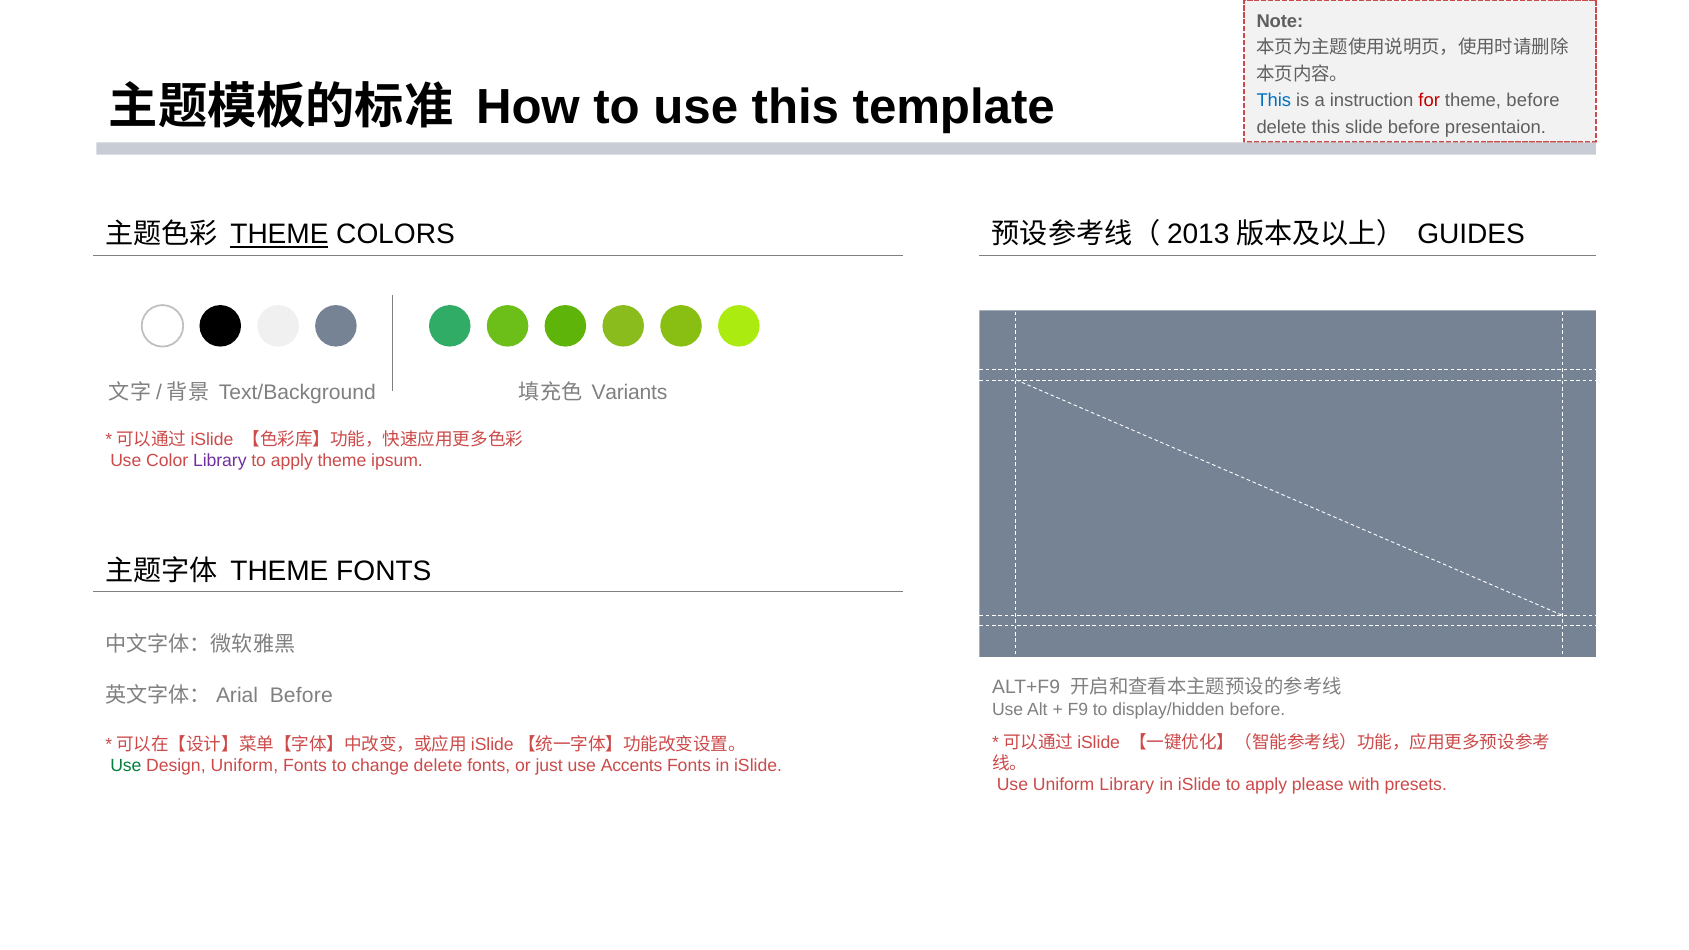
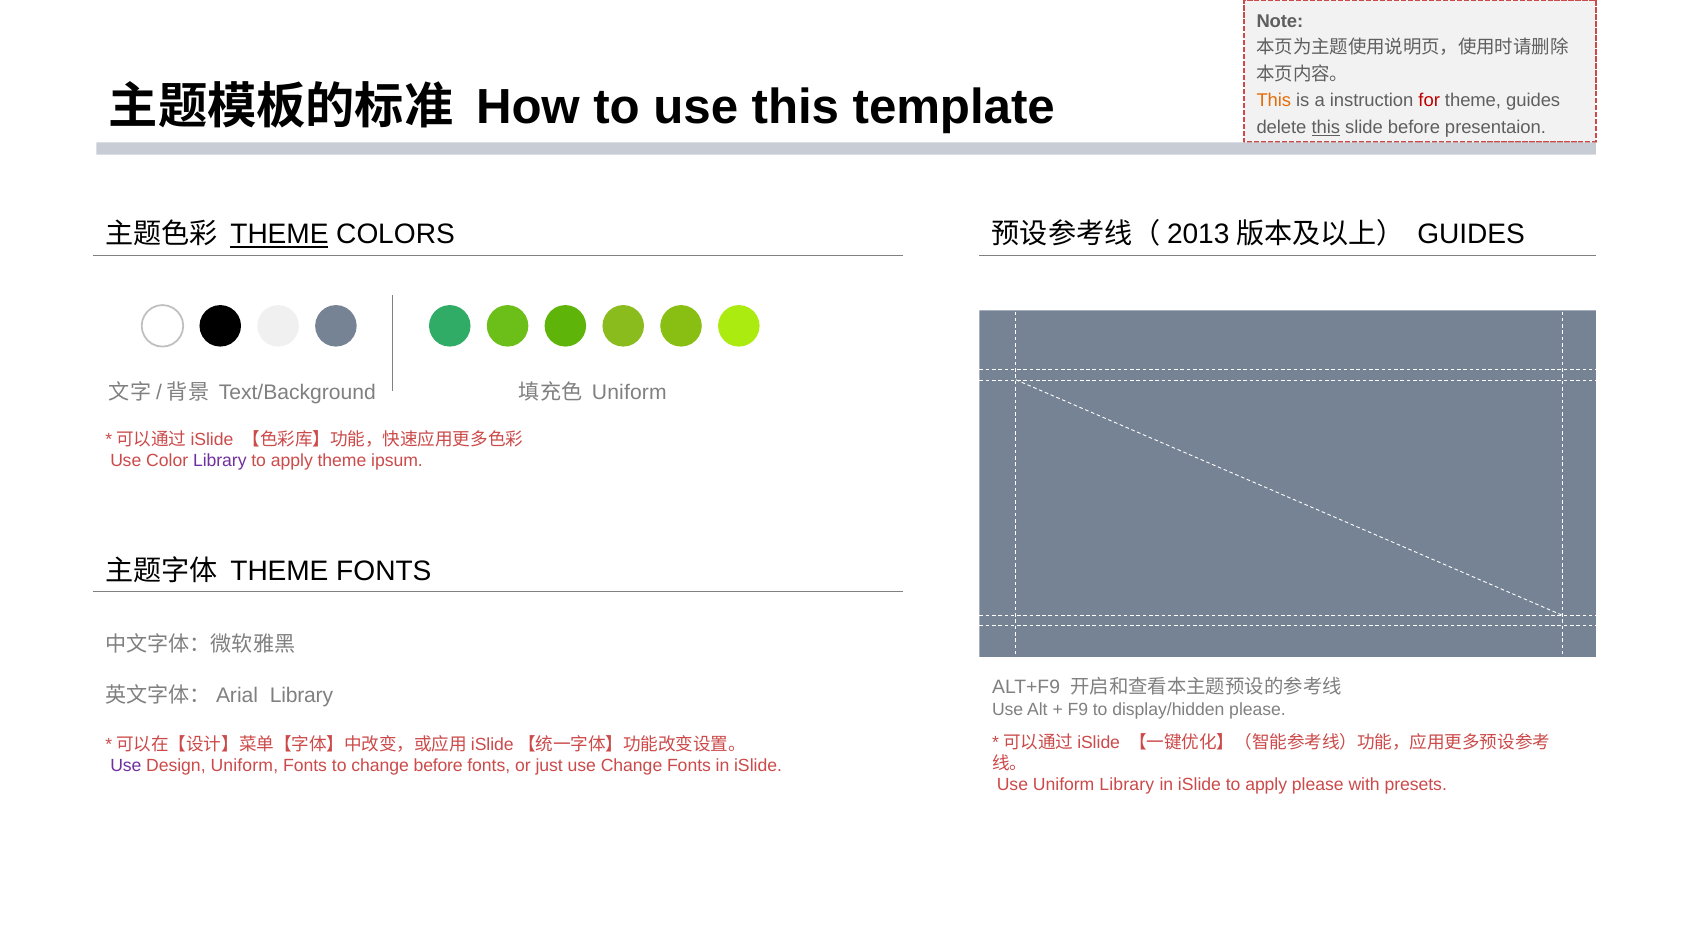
This colour: blue -> orange (1274, 101)
theme before: before -> guides (1533, 101)
this underline: none -> present (1326, 127)
Variants: Variants -> Uniform (629, 393)
Before: Before -> Library (301, 695)
display/hidden before: before -> please (1258, 709)
Use colour: green -> purple (126, 766)
change delete: delete -> before (438, 766)
use Accents: Accents -> Change (632, 766)
